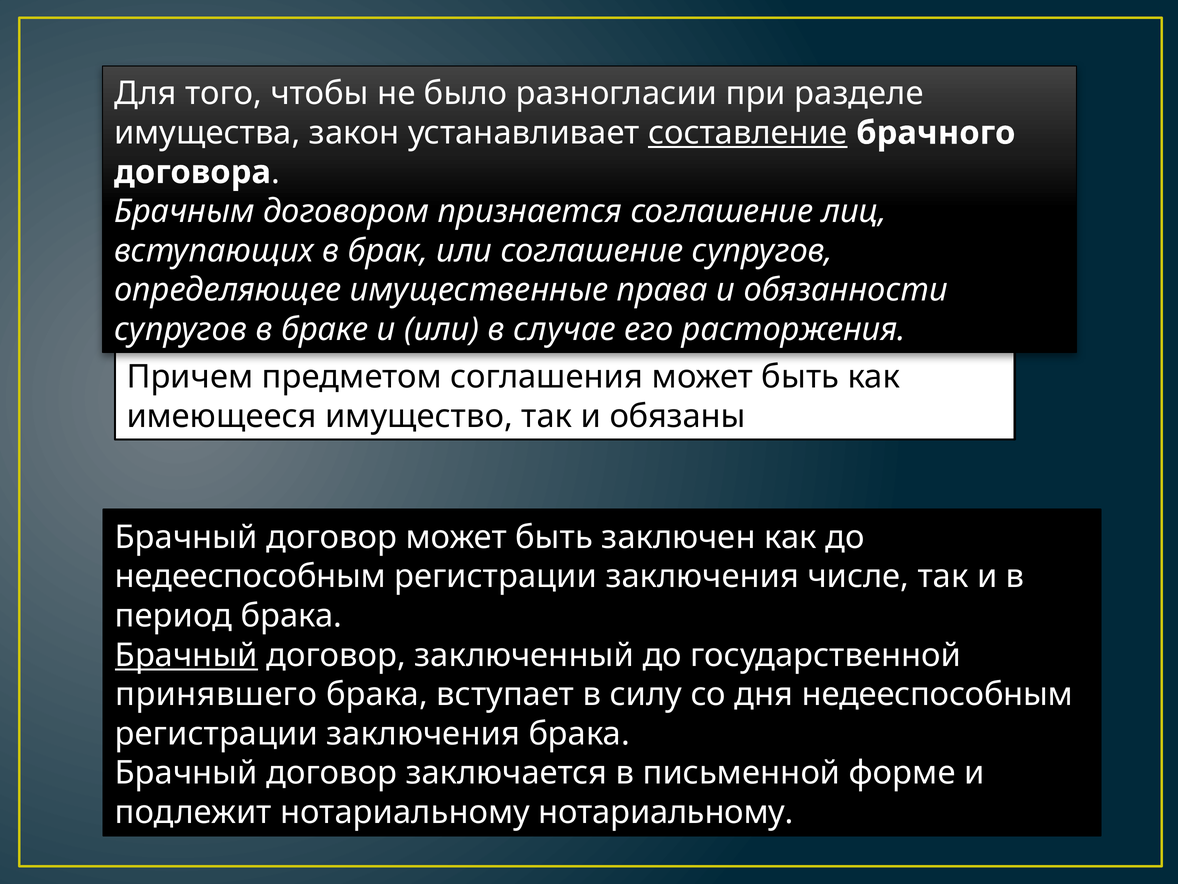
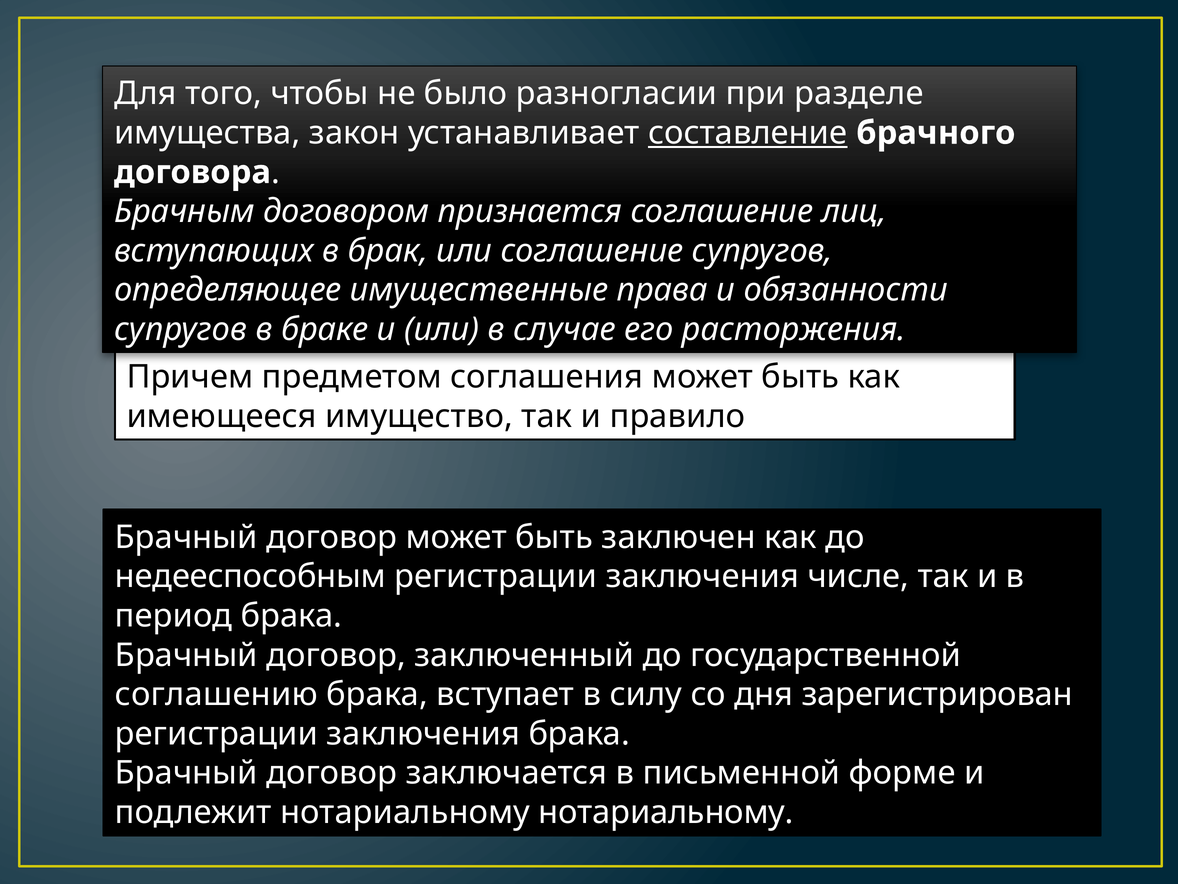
обязаны: обязаны -> правило (677, 416)
Брачный underline: present -> none (186, 655)
принявшего: принявшего -> соглашению (216, 694)
дня недееспособным: недееспособным -> зарегистрирован (937, 694)
